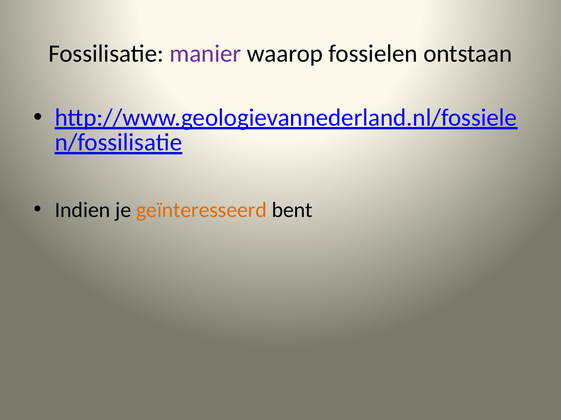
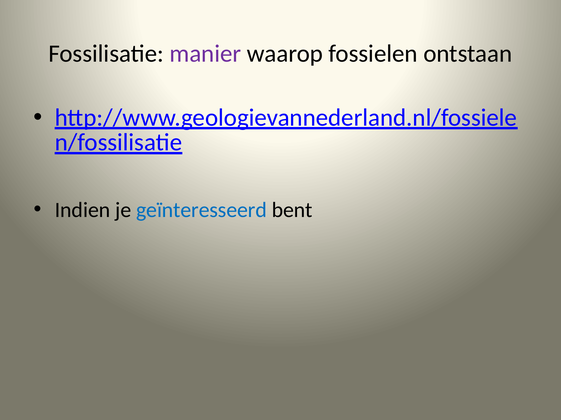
geïnteresseerd colour: orange -> blue (202, 210)
